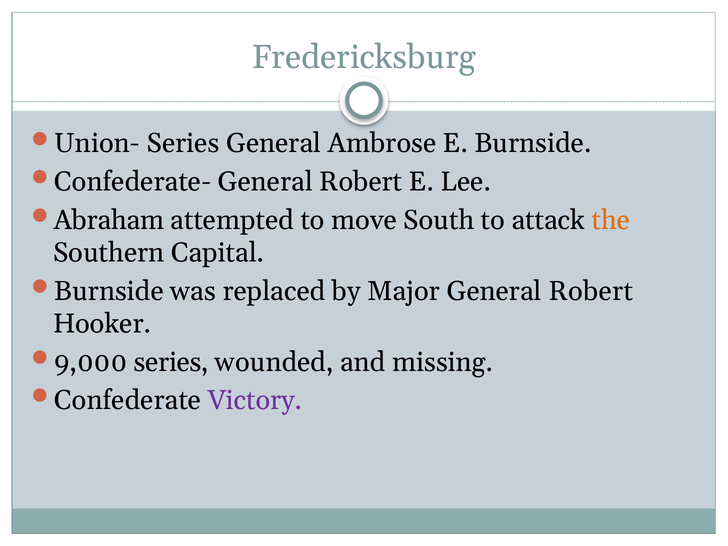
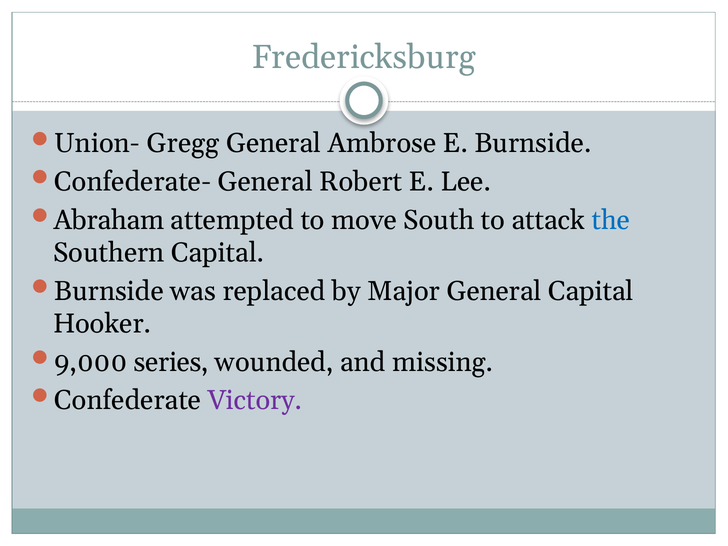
Union- Series: Series -> Gregg (183, 143)
the colour: orange -> blue (611, 220)
Major General Robert: Robert -> Capital (591, 291)
